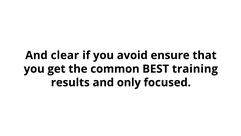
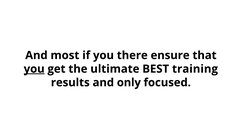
clear: clear -> most (65, 55)
avoid: avoid -> there (132, 55)
you underline: none -> present (34, 69)
common: common -> ultimate (115, 69)
